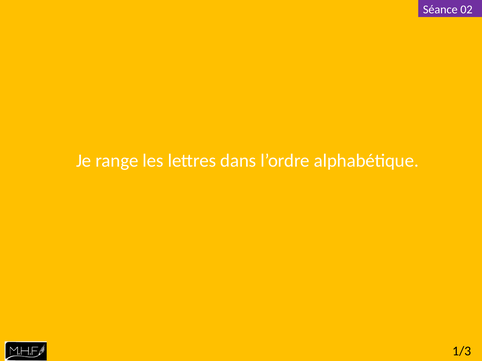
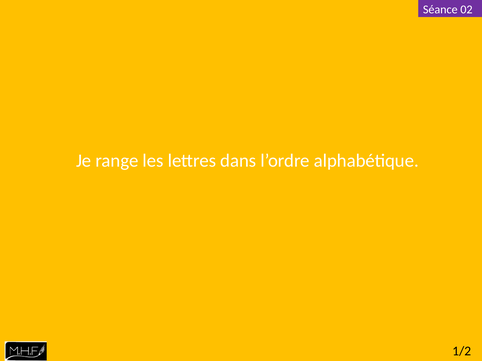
1/3: 1/3 -> 1/2 (462, 352)
